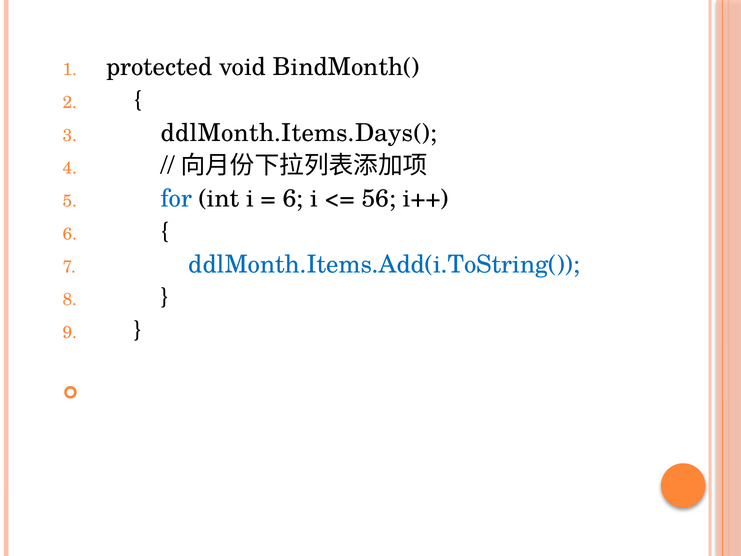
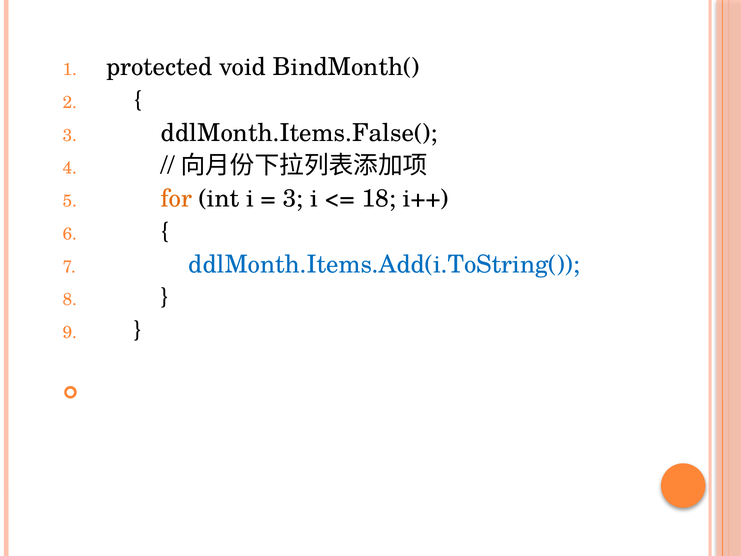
ddlMonth.Items.Days(: ddlMonth.Items.Days( -> ddlMonth.Items.False( (299, 133)
for colour: blue -> orange (177, 199)
6: 6 -> 3 (293, 199)
56: 56 -> 18 (379, 199)
